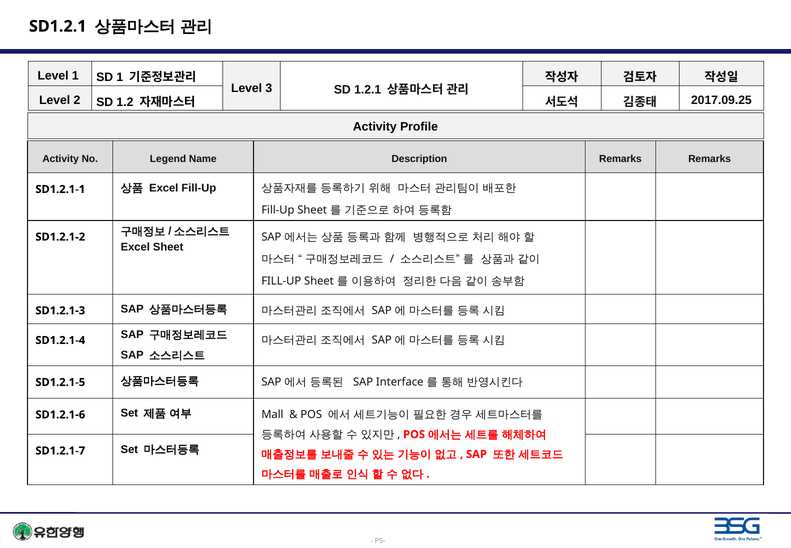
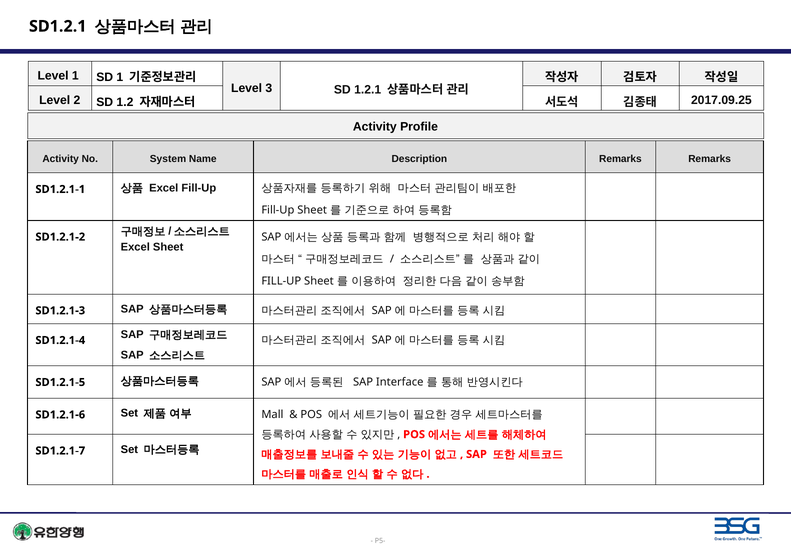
Legend: Legend -> System (168, 159)
